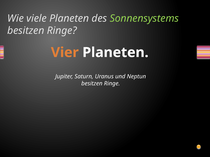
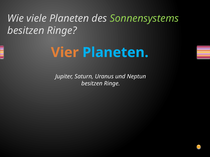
Planeten colour: white -> light blue (115, 53)
